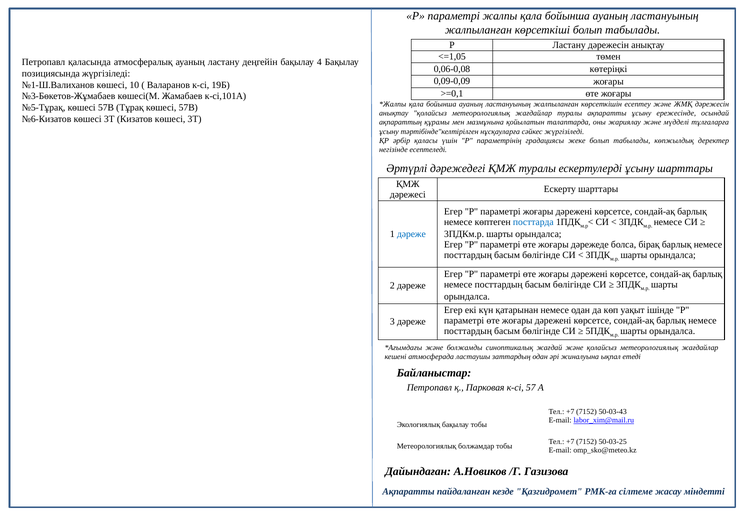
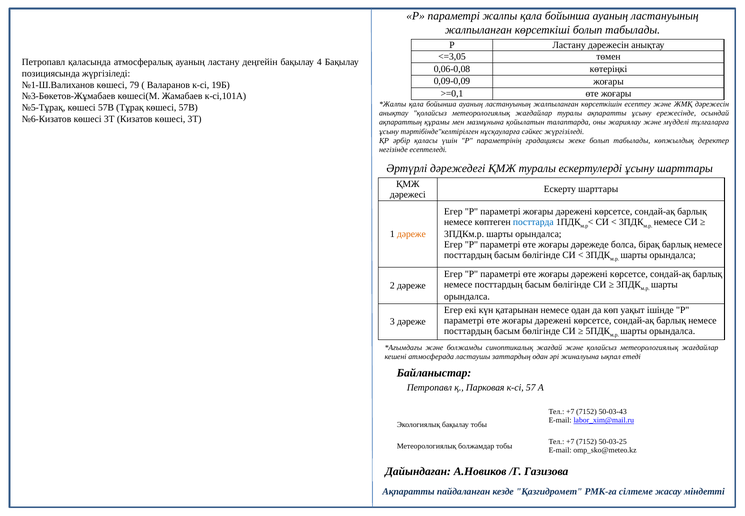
<=1,05: <=1,05 -> <=3,05 (452, 57)
10: 10 -> 79 (134, 85)
дәреже colour: blue -> orange (411, 234)
